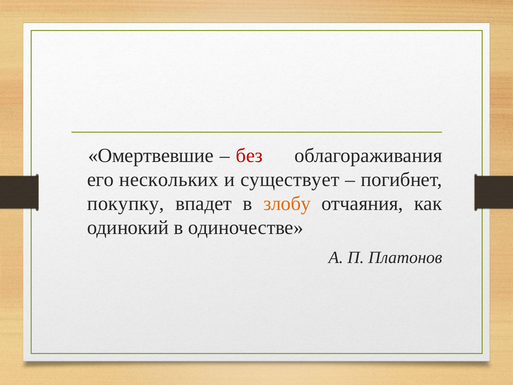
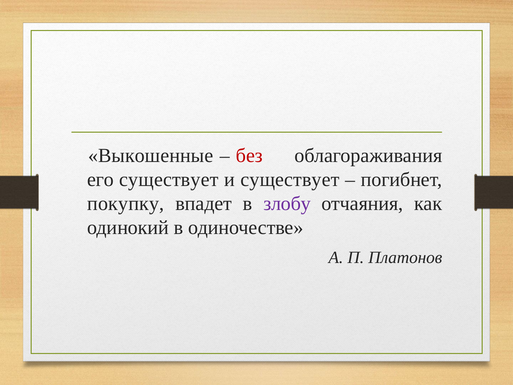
Омертвевшие: Омертвевшие -> Выкошенные (151, 156)
его нескольких: нескольких -> существует (169, 180)
злобу colour: orange -> purple (287, 204)
